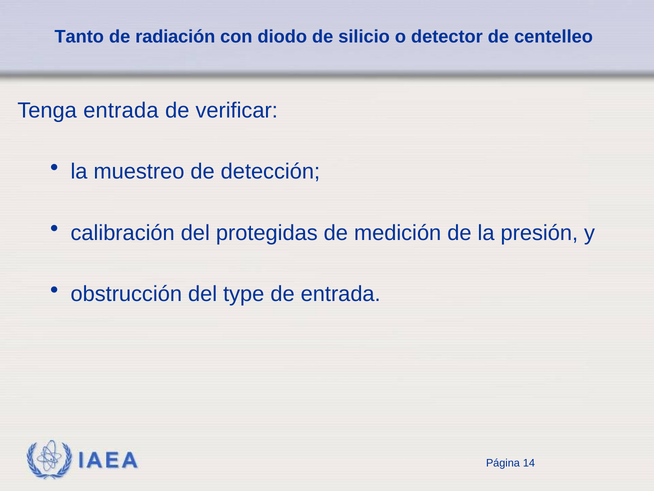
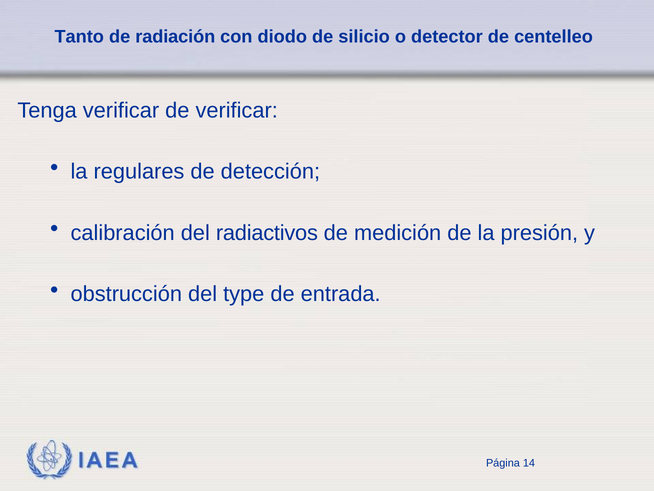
Tenga entrada: entrada -> verificar (121, 111)
muestreo: muestreo -> regulares (139, 172)
protegidas: protegidas -> radiactivos (267, 233)
